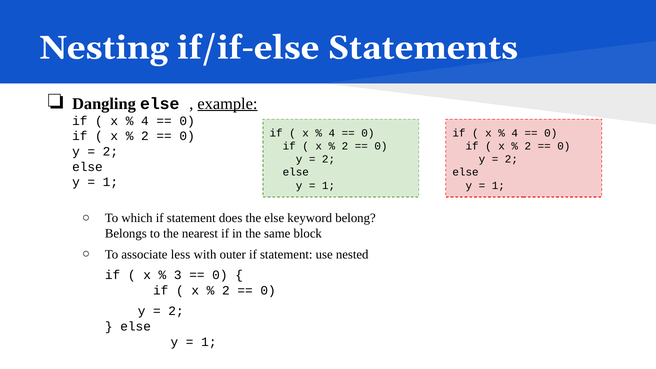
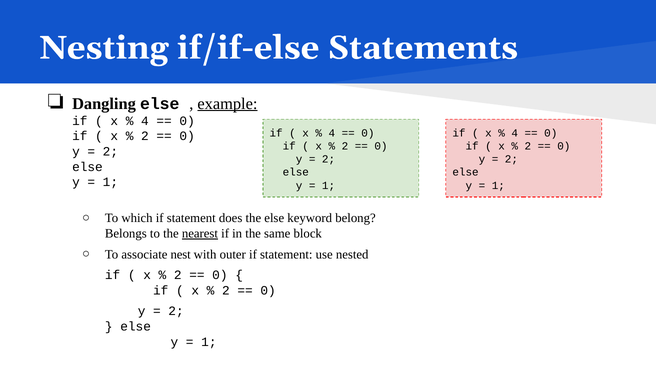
nearest underline: none -> present (200, 234)
less: less -> nest (181, 254)
3: 3 -> 2 (178, 275)
